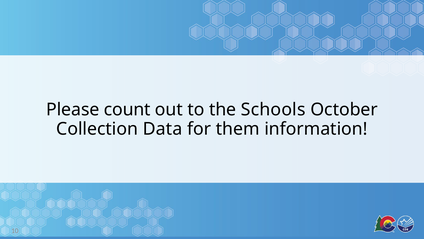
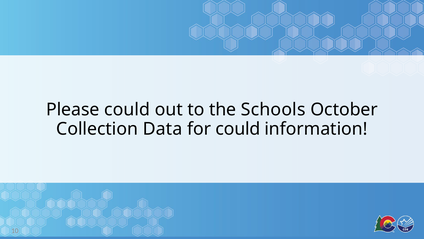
Please count: count -> could (127, 110)
for them: them -> could (238, 129)
